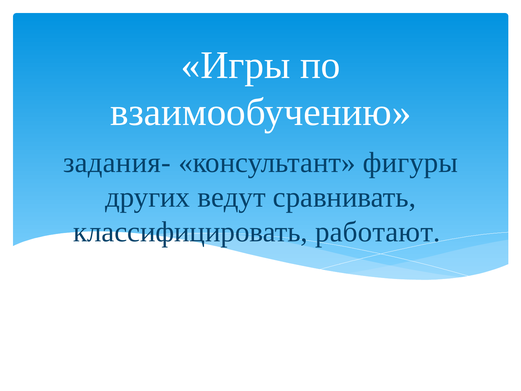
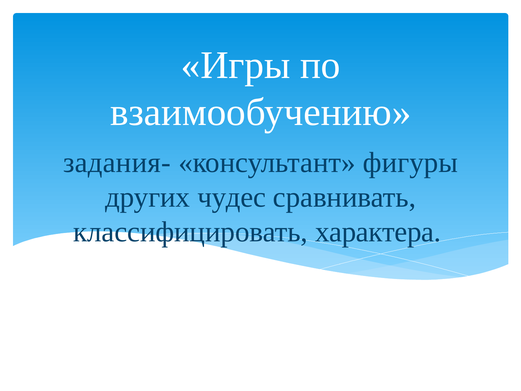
ведут: ведут -> чудес (232, 197)
работают: работают -> характера (378, 232)
